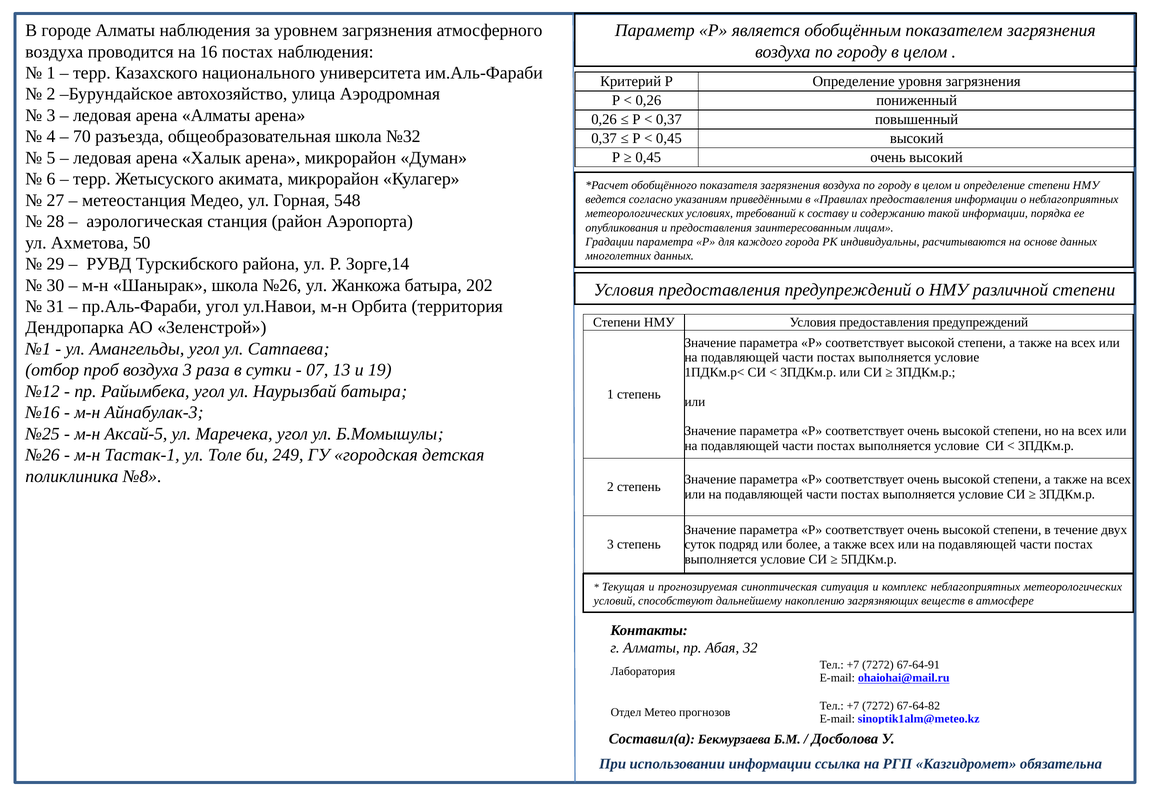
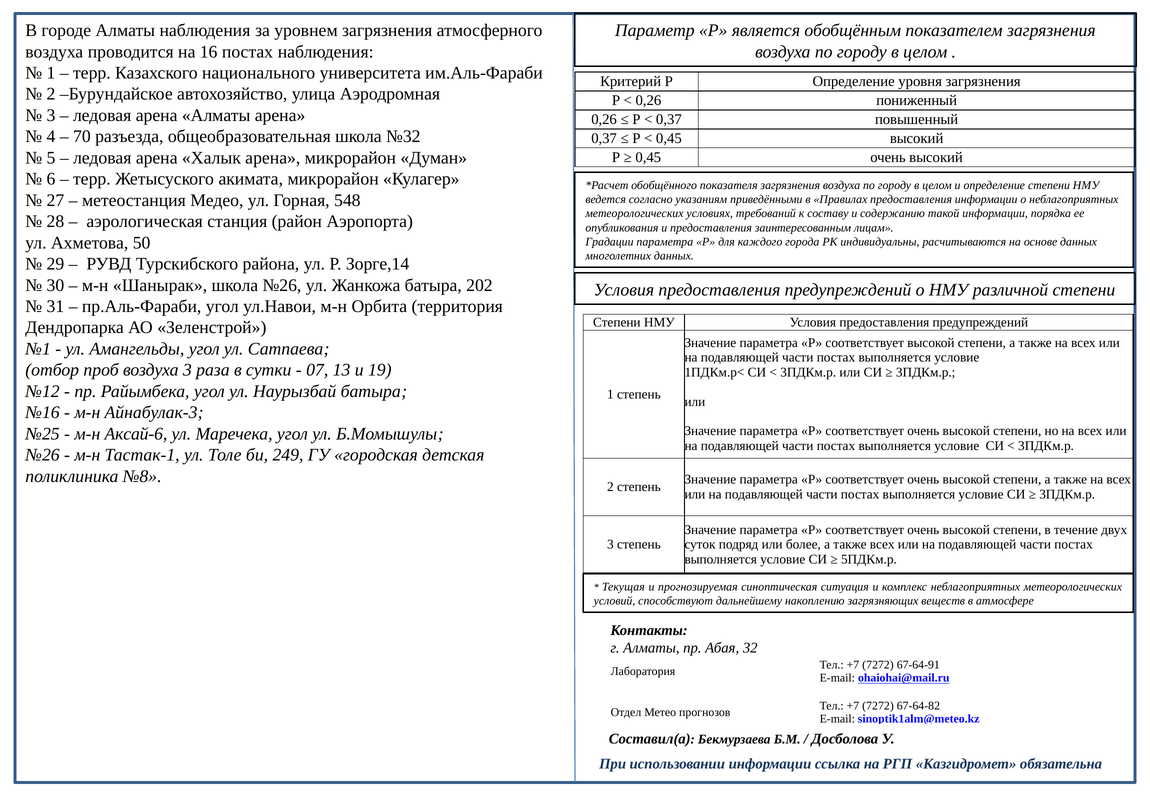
Аксай-5: Аксай-5 -> Аксай-6 (136, 434)
